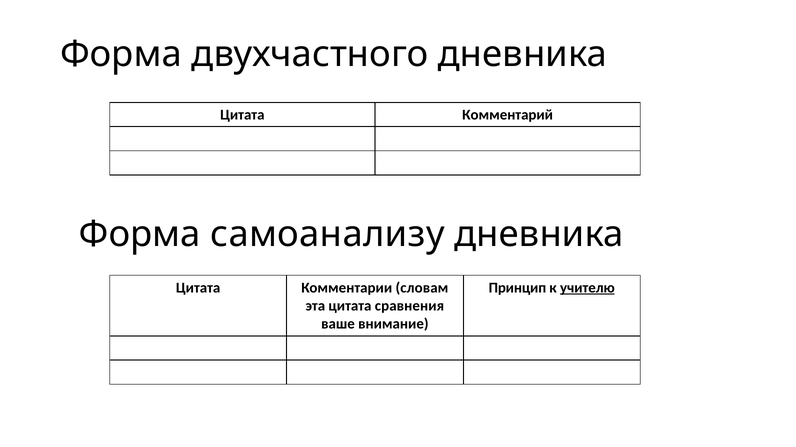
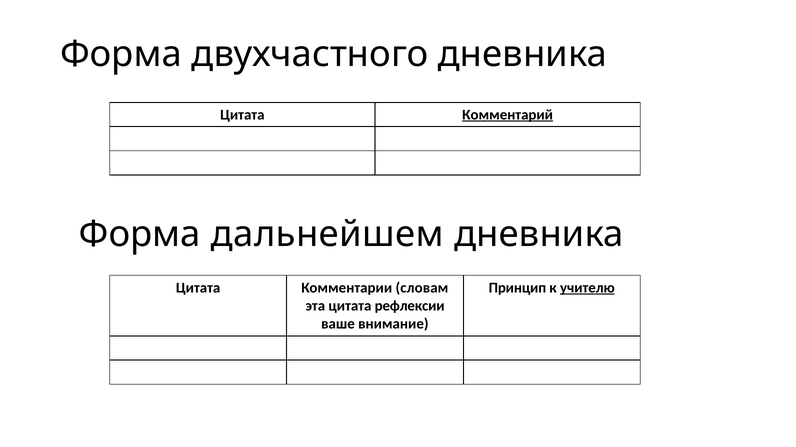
Комментарий underline: none -> present (508, 115)
самоанализу: самоанализу -> дальнейшем (327, 235)
сравнения: сравнения -> рефлексии (410, 306)
